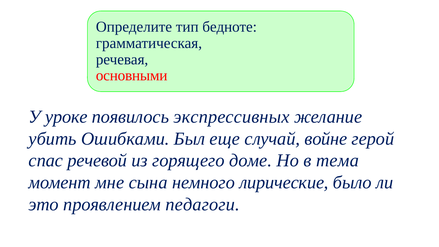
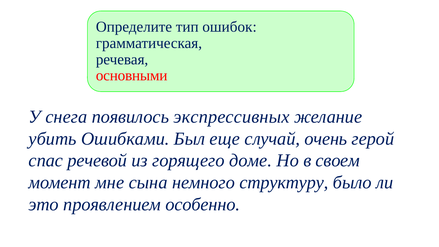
бедноте: бедноте -> ошибок (230, 27)
уроке: уроке -> снега (66, 117)
войне: войне -> очень (326, 139)
тема: тема -> своем (338, 161)
лирические: лирические -> структуру (284, 183)
педагоги: педагоги -> особенно (203, 204)
